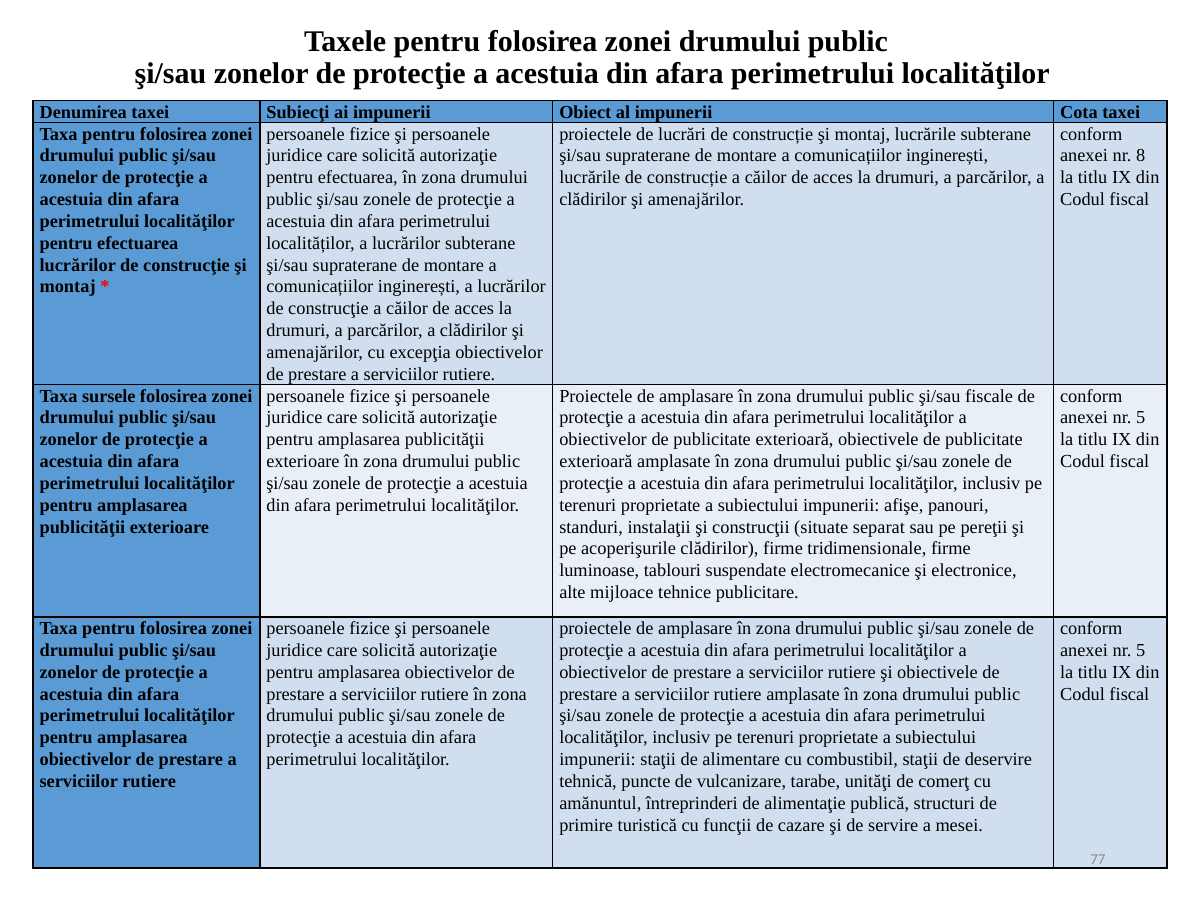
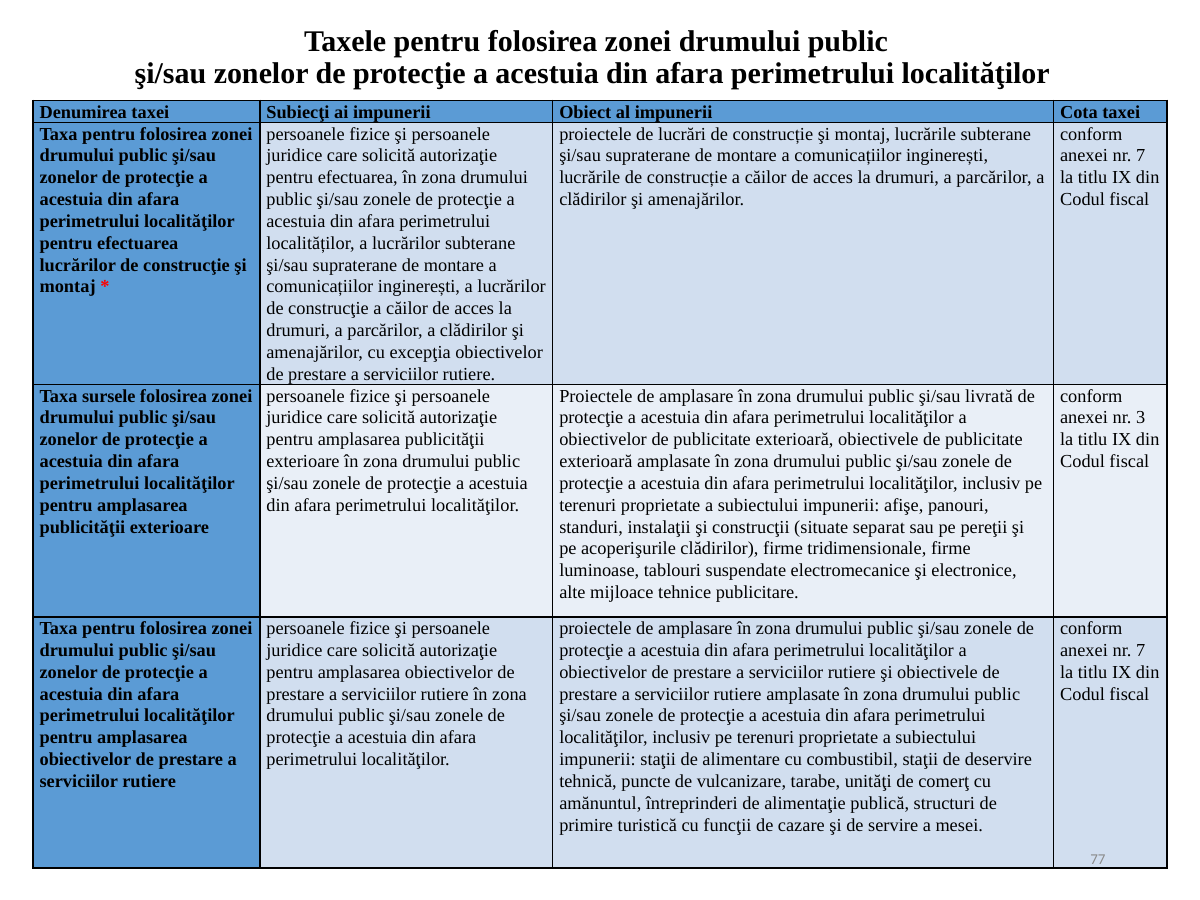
8: 8 -> 7 (1141, 156)
fiscale: fiscale -> livrată (989, 396)
5: 5 -> 3 (1141, 418)
5: 5 -> 7 (1141, 650)
